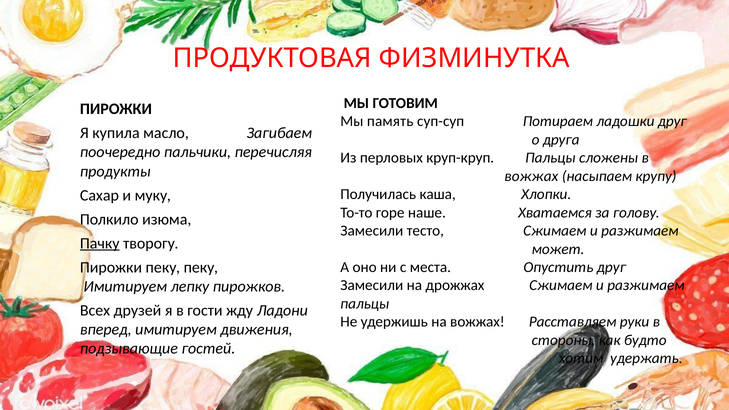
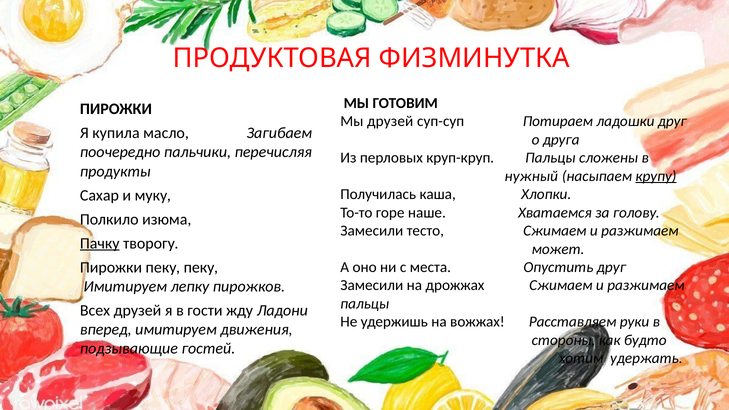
Мы память: память -> друзей (390, 121)
вожжах: вожжах -> нужный (531, 176)
крупу underline: none -> present (656, 176)
